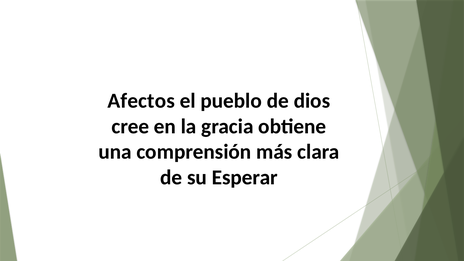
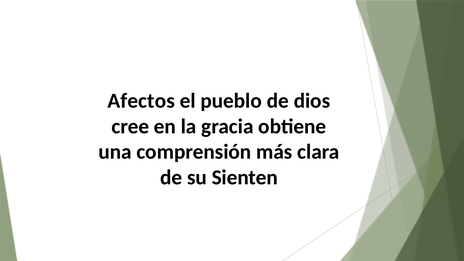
Esperar: Esperar -> Sienten (245, 177)
